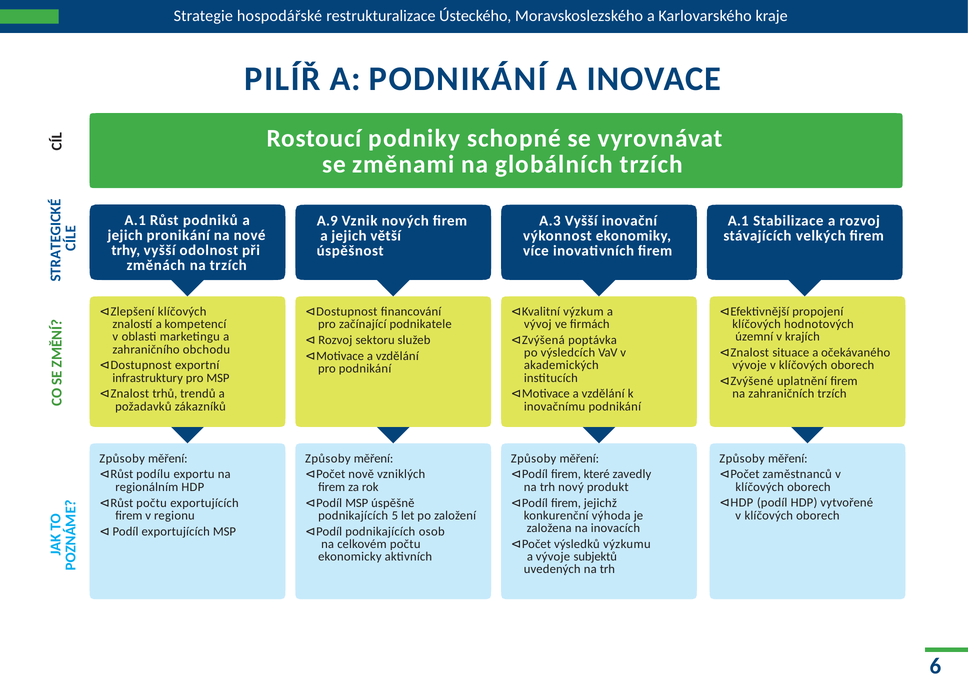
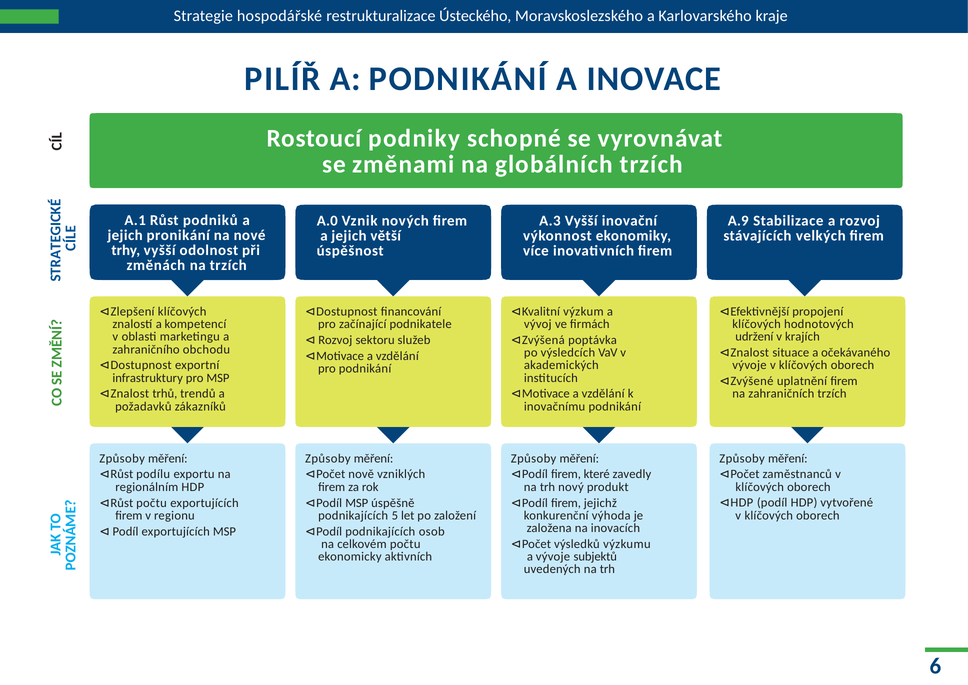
A.1: A.1 -> A.9 (738, 221)
A.9: A.9 -> A.0 (327, 221)
územní: územní -> udržení (754, 337)
